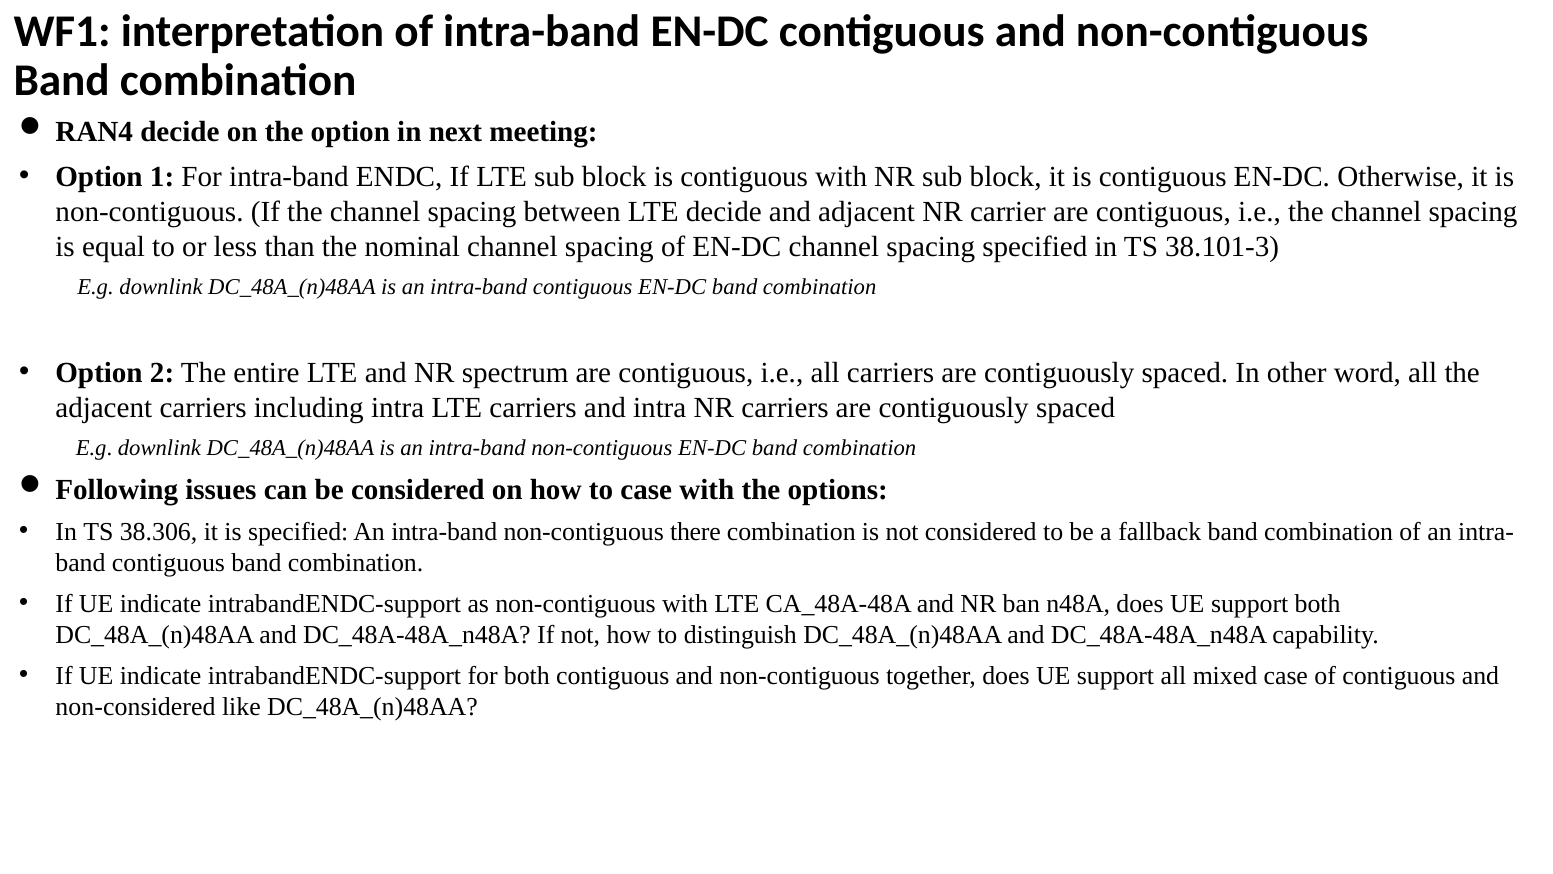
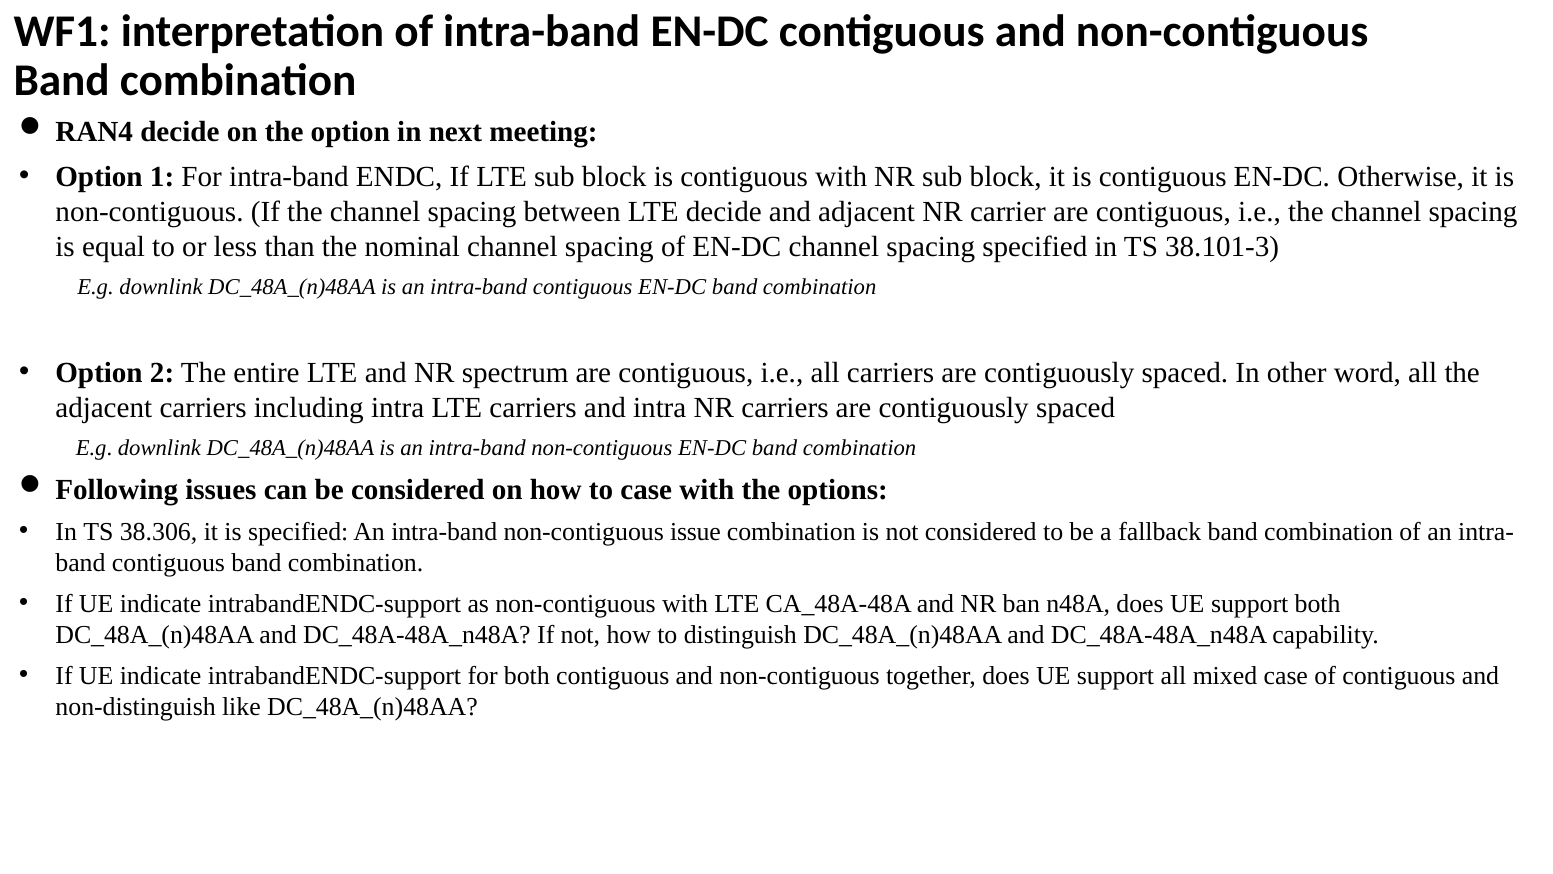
there: there -> issue (695, 532)
non-considered: non-considered -> non-distinguish (136, 706)
